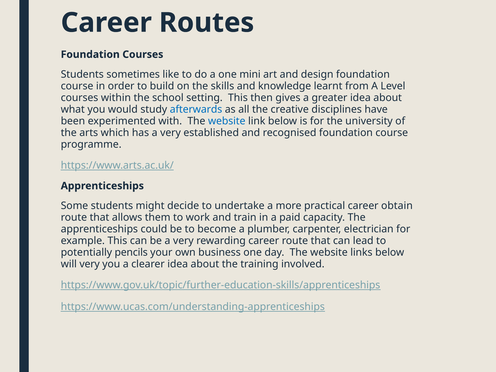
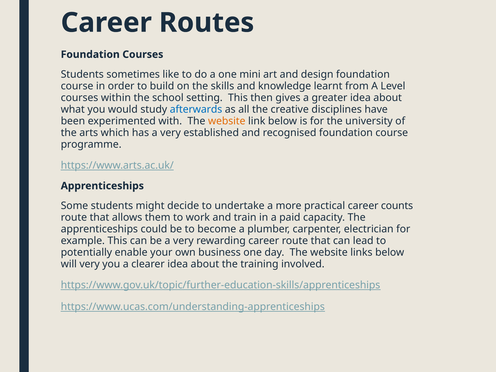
website colour: blue -> orange (227, 121)
obtain: obtain -> counts (397, 206)
pencils: pencils -> enable (131, 252)
